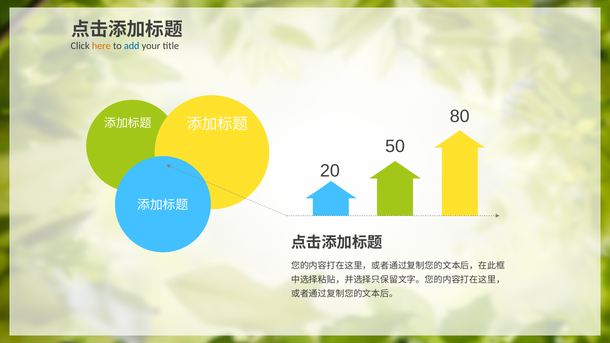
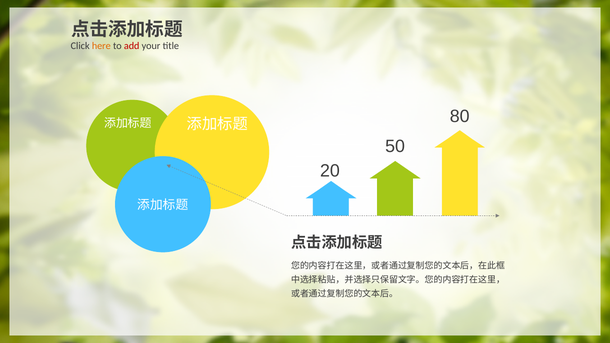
add colour: blue -> red (132, 46)
